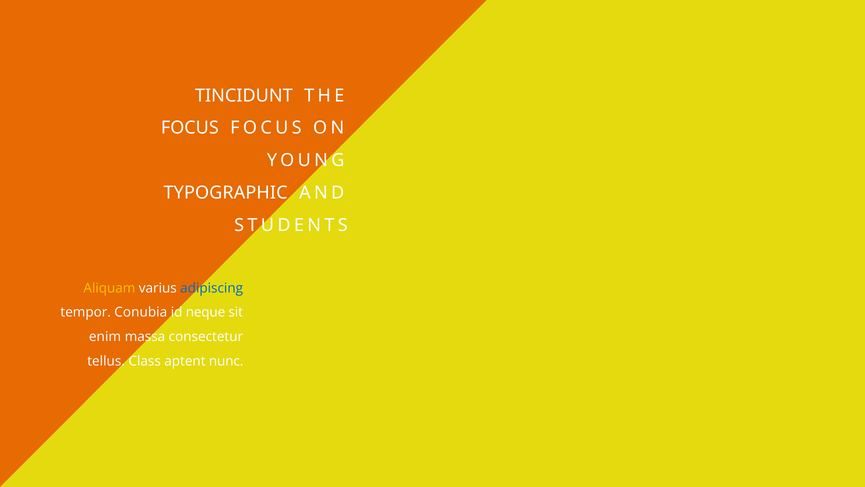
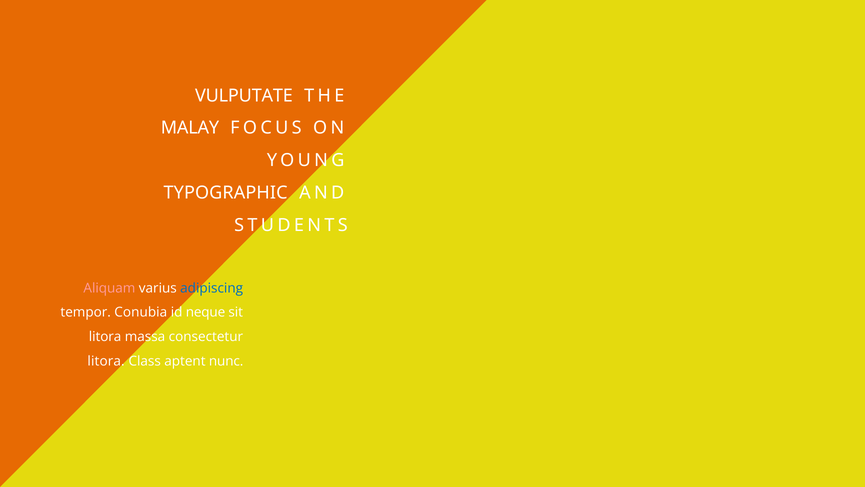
TINCIDUNT: TINCIDUNT -> VULPUTATE (244, 95)
FOCUS: FOCUS -> MALAY (190, 128)
Aliquam colour: yellow -> pink (109, 288)
enim: enim -> litora (105, 336)
tellus: tellus -> litora (106, 361)
